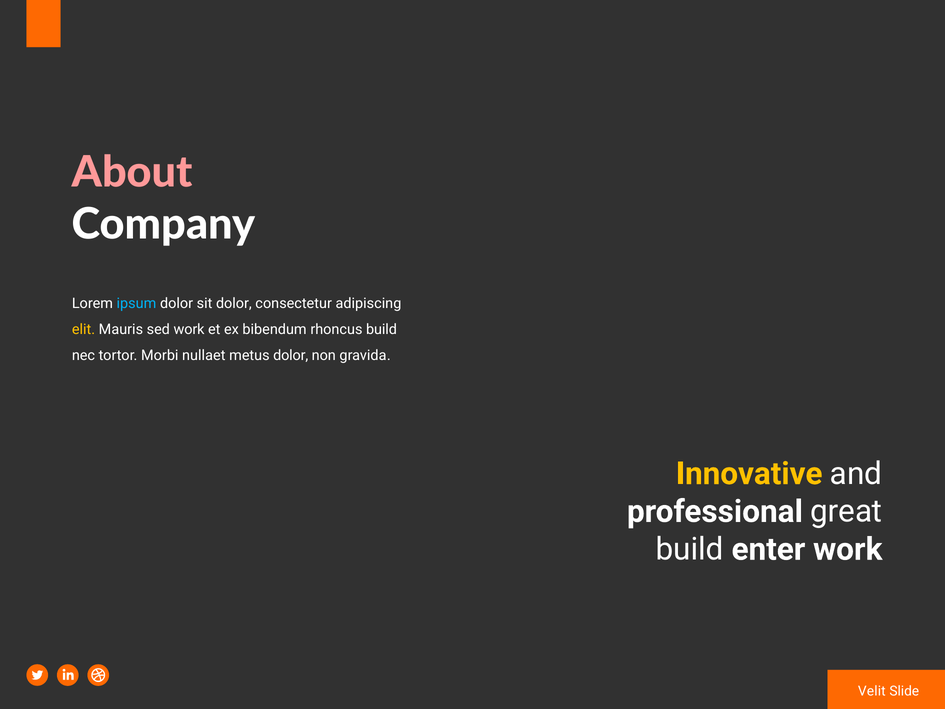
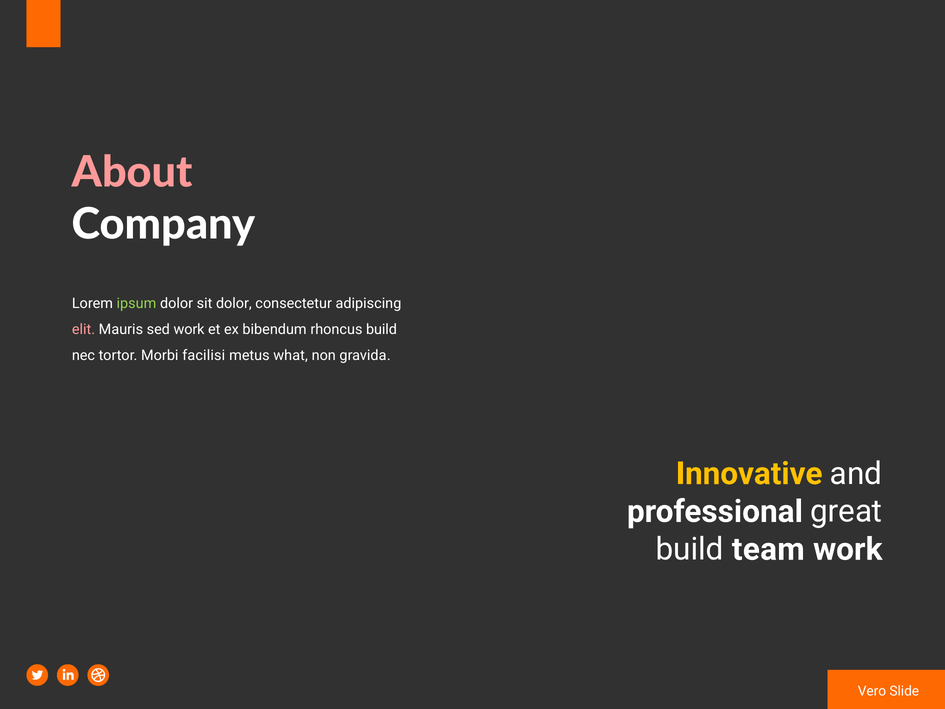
ipsum colour: light blue -> light green (136, 304)
elit colour: yellow -> pink (84, 330)
nullaet: nullaet -> facilisi (204, 356)
metus dolor: dolor -> what (291, 356)
enter: enter -> team (768, 549)
Velit: Velit -> Vero (872, 691)
